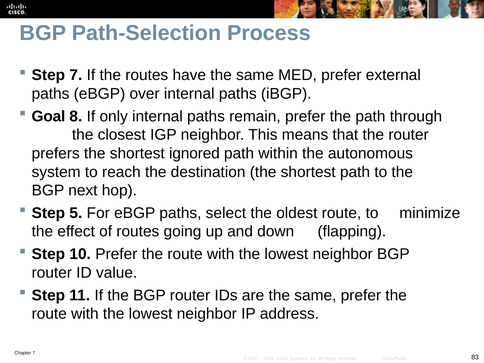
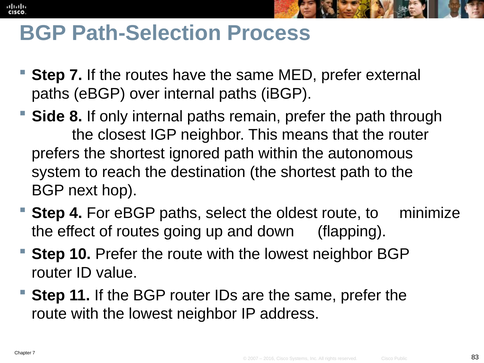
Goal: Goal -> Side (48, 116)
5: 5 -> 4 (76, 213)
